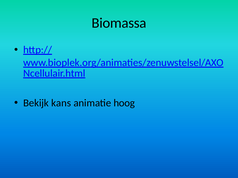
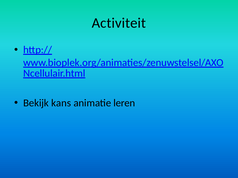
Biomassa: Biomassa -> Activiteit (119, 23)
hoog: hoog -> leren (124, 103)
